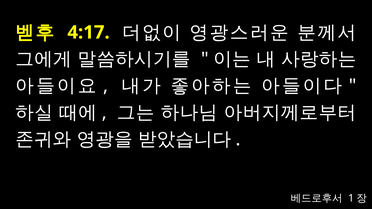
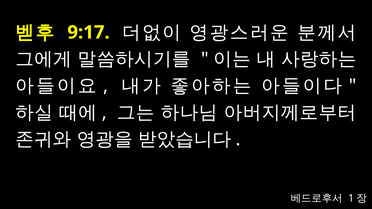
4:17: 4:17 -> 9:17 (89, 32)
